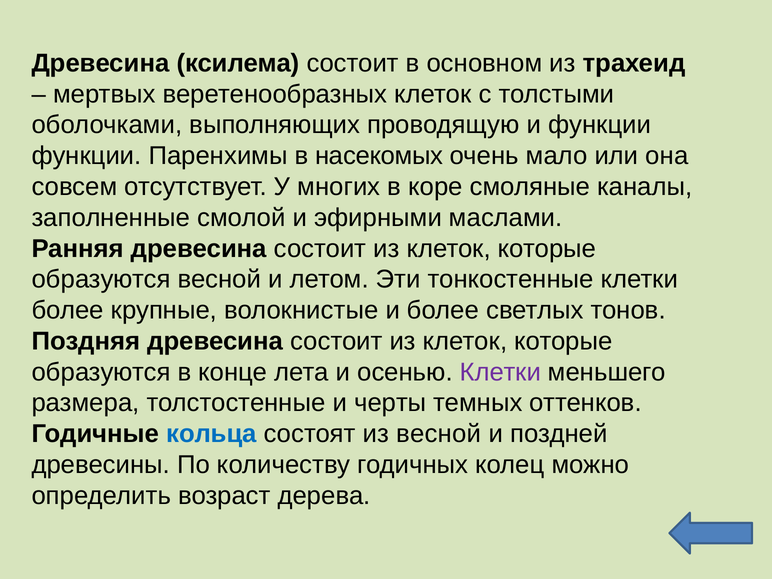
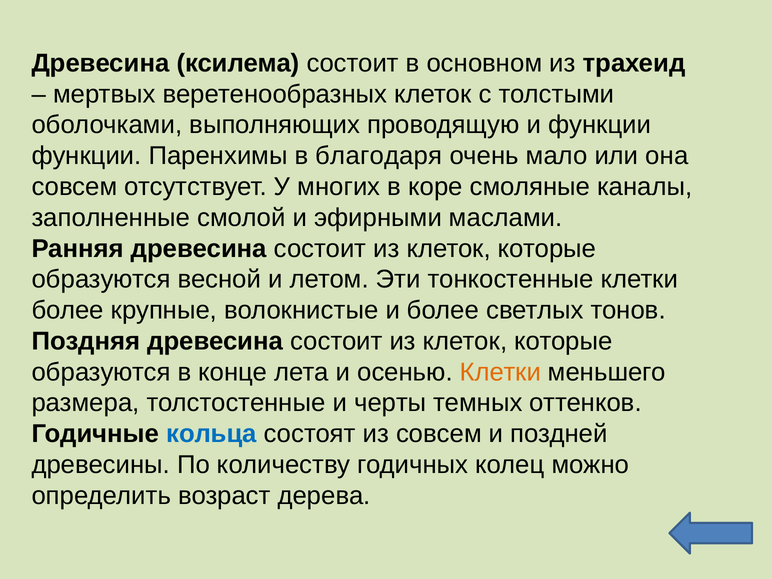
насекомых: насекомых -> благодаря (379, 156)
Клетки colour: purple -> orange (500, 372)
из весной: весной -> совсем (439, 434)
